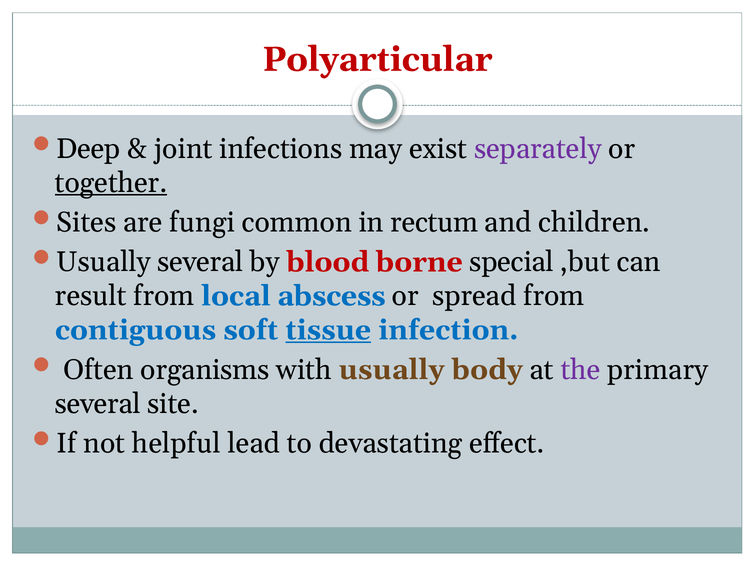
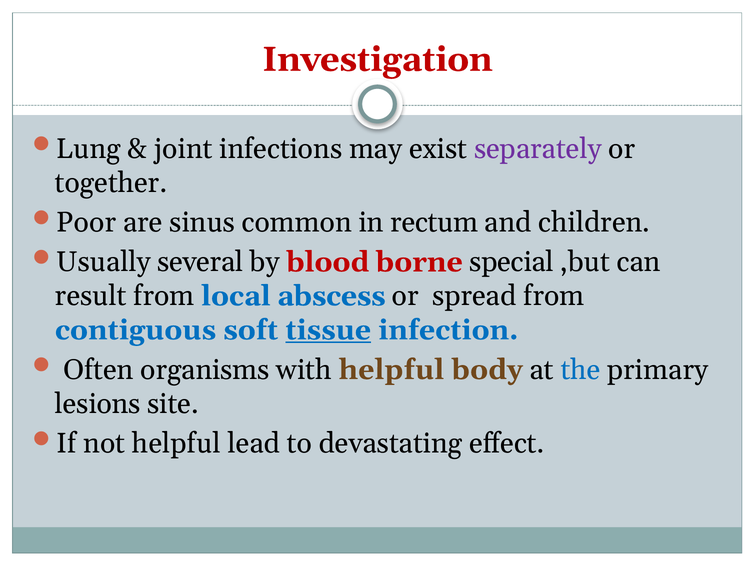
Polyarticular: Polyarticular -> Investigation (377, 59)
Deep: Deep -> Lung (88, 149)
together underline: present -> none (111, 183)
Sites: Sites -> Poor (86, 222)
fungi: fungi -> sinus (202, 222)
with usually: usually -> helpful (391, 370)
the colour: purple -> blue (581, 370)
several: several -> lesions (98, 404)
